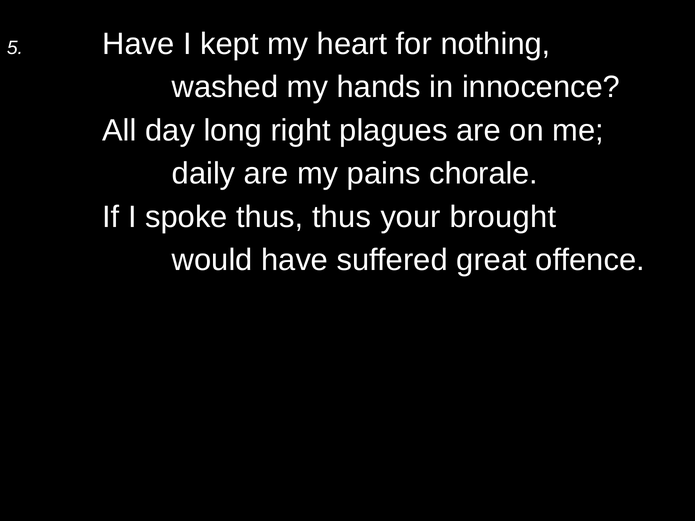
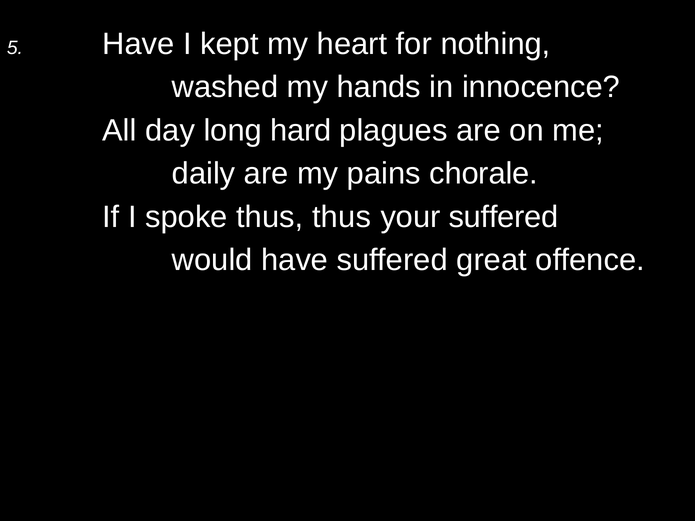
right: right -> hard (301, 130)
your brought: brought -> suffered (503, 217)
